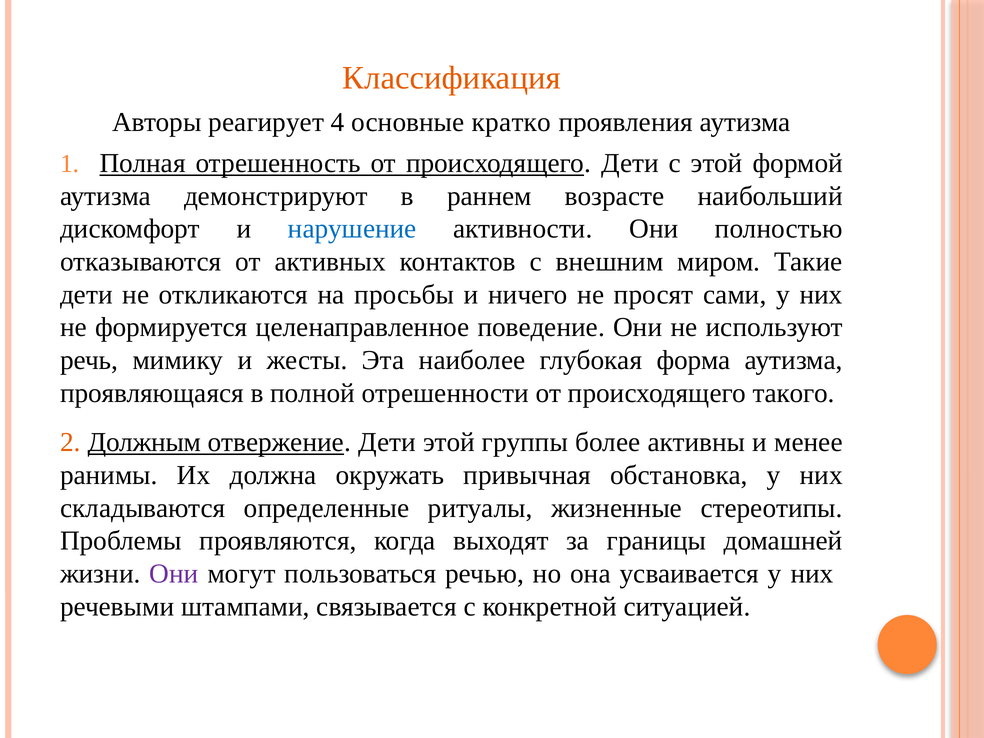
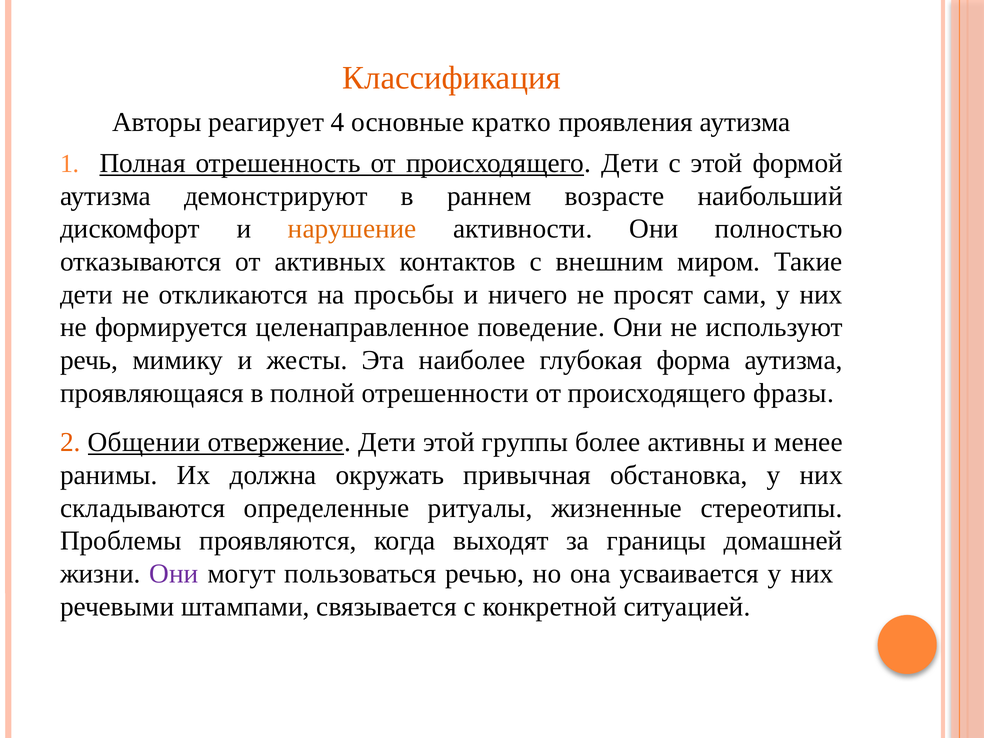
нарушение colour: blue -> orange (352, 229)
такого: такого -> фразы (794, 393)
Должным: Должным -> Общении (144, 442)
